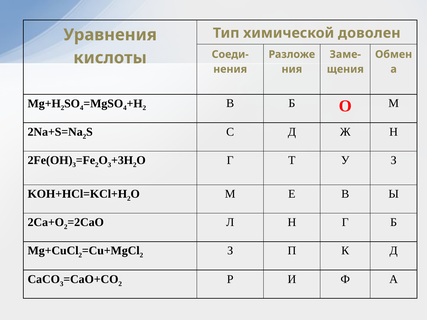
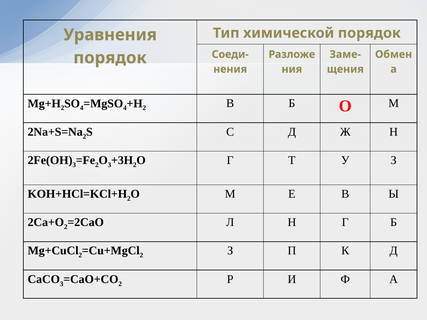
химической доволен: доволен -> порядок (369, 33)
кислоты: кислоты -> порядок (110, 58)
